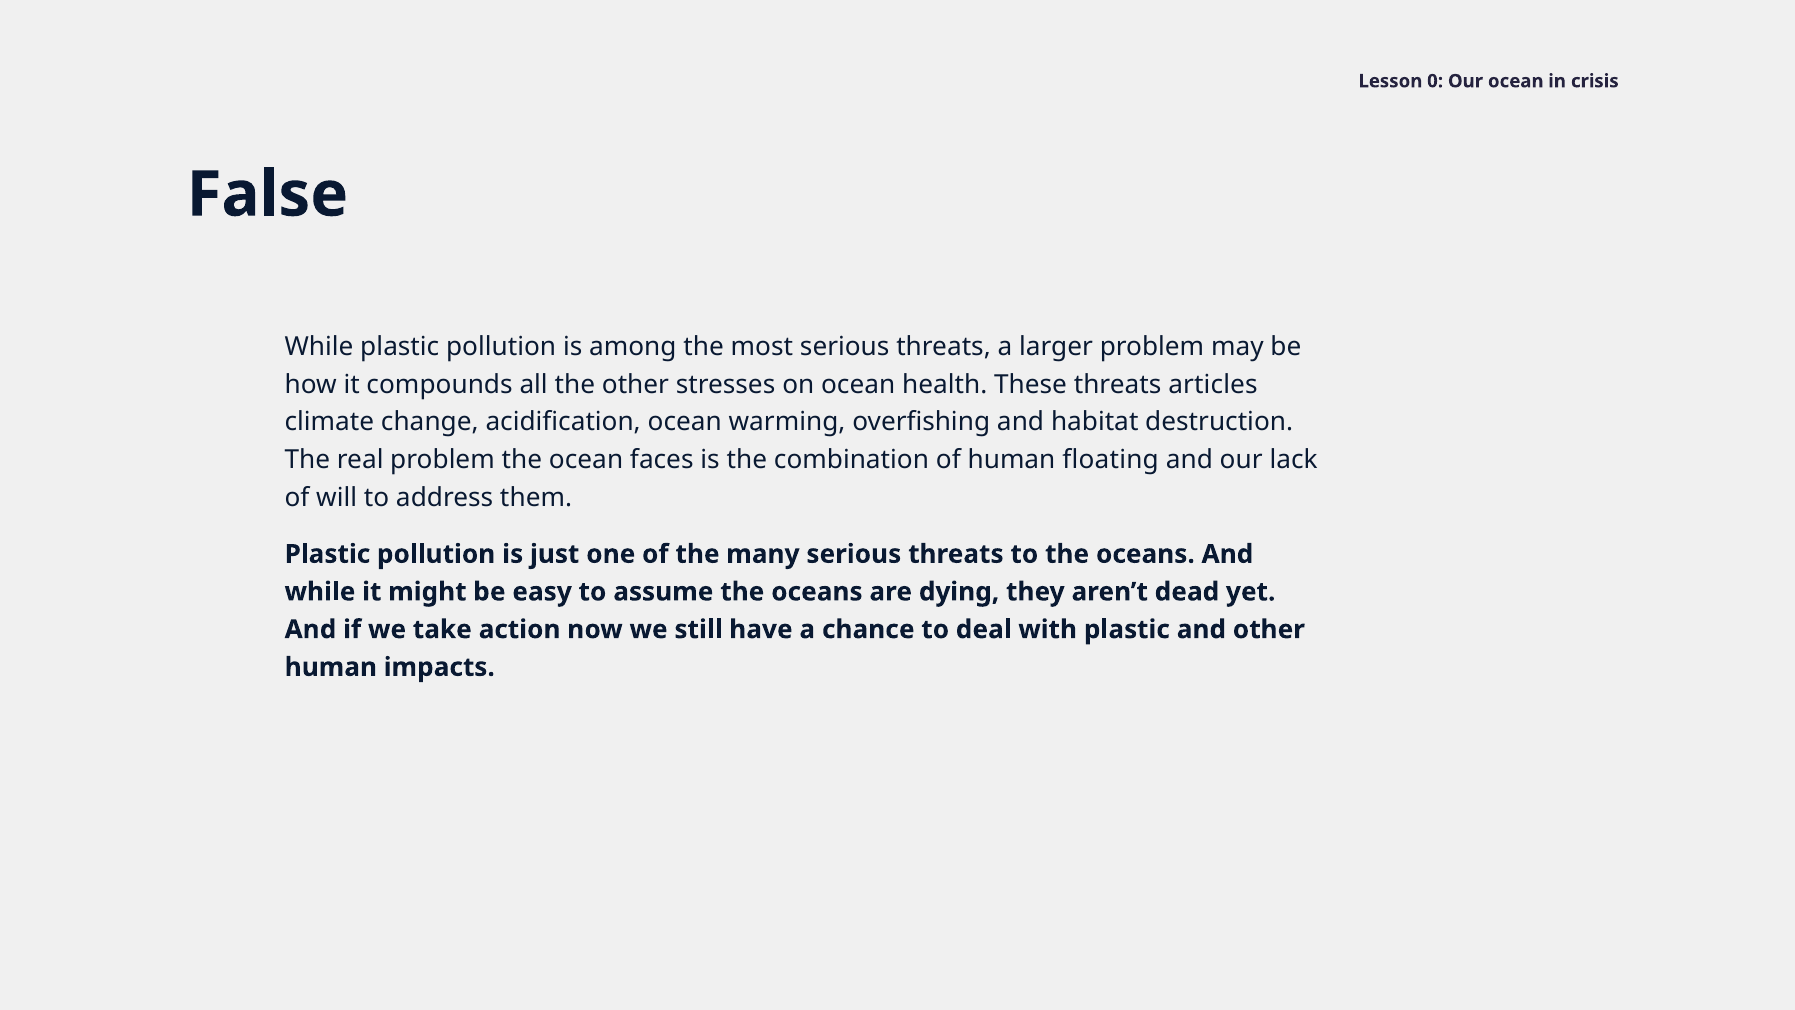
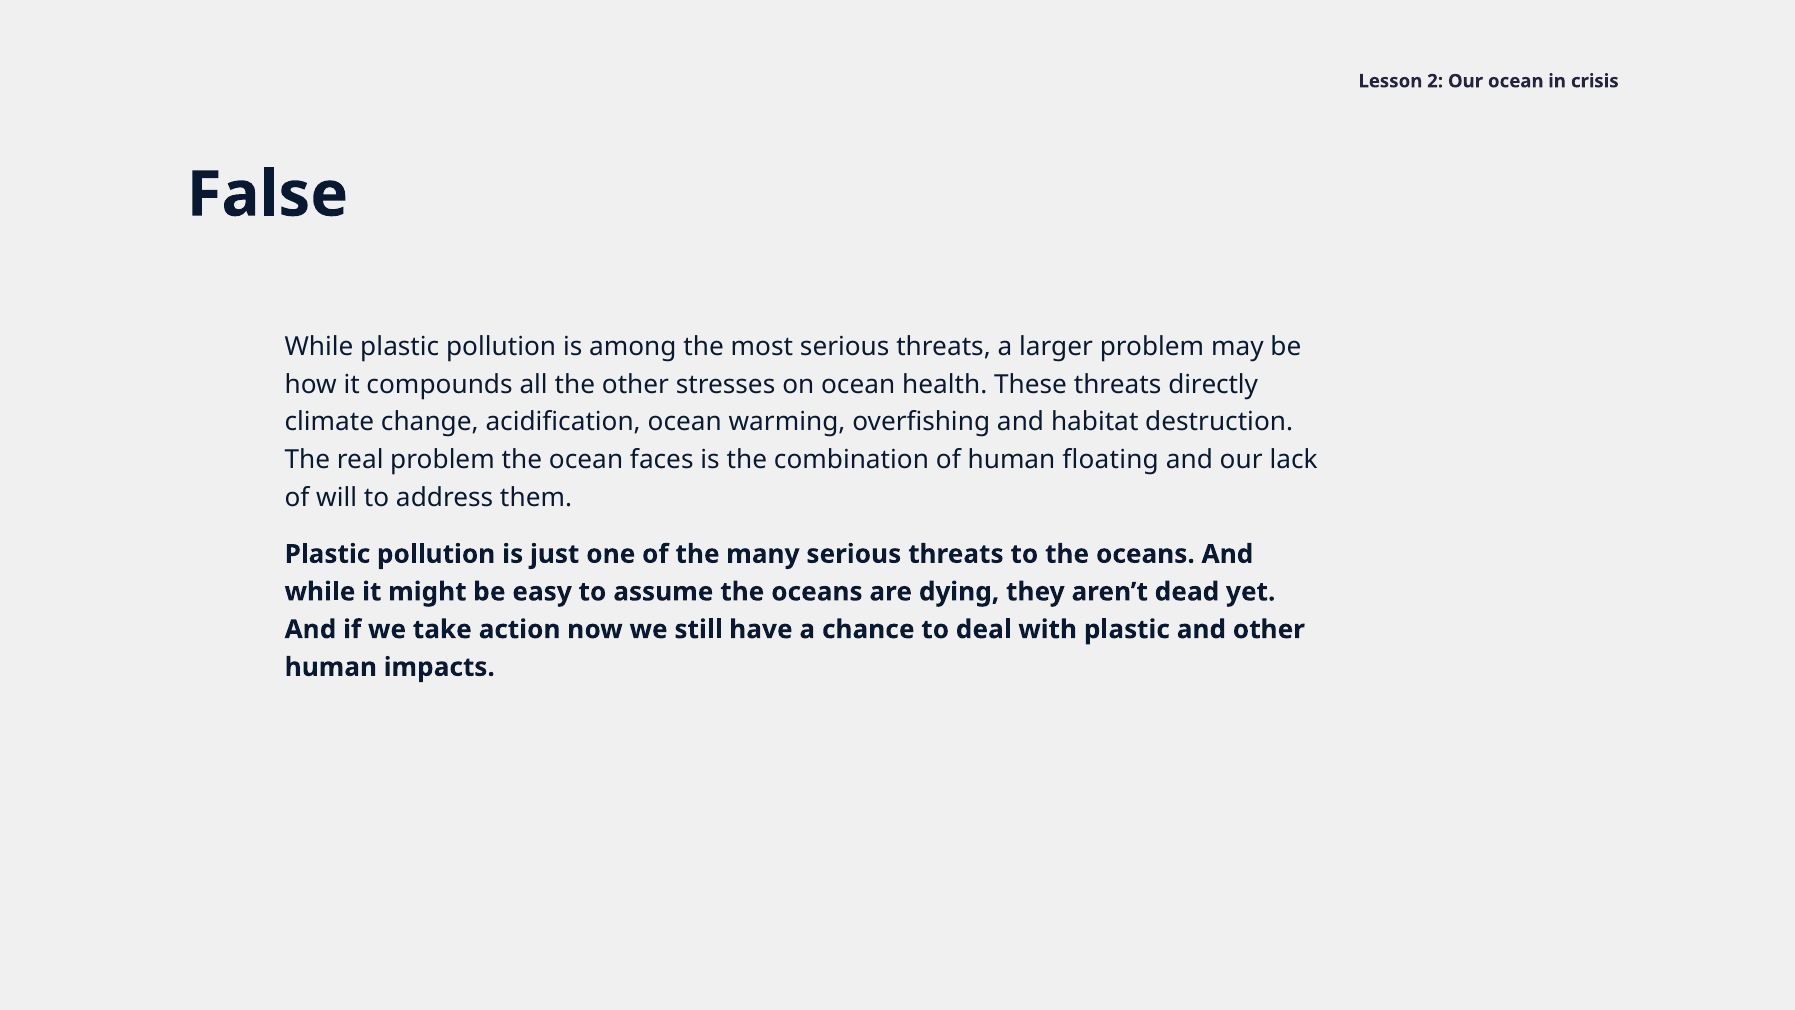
0: 0 -> 2 (1435, 81)
articles: articles -> directly (1213, 385)
